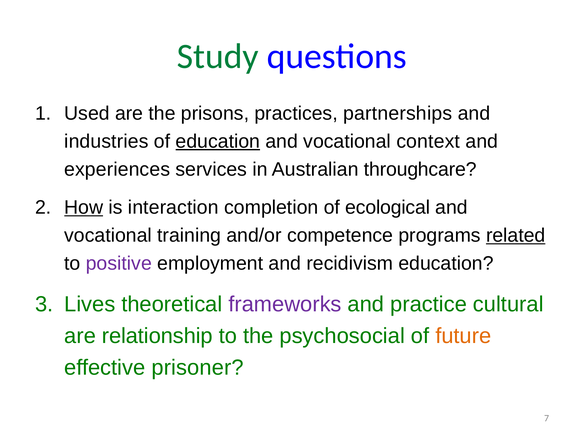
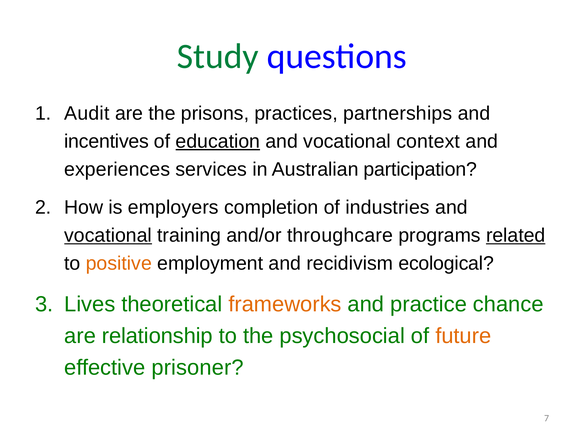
Used: Used -> Audit (87, 113)
industries: industries -> incentives (107, 141)
throughcare: throughcare -> participation (420, 169)
How underline: present -> none (84, 207)
interaction: interaction -> employers (173, 207)
ecological: ecological -> industries (388, 207)
vocational underline: none -> present (108, 235)
competence: competence -> throughcare (340, 235)
positive colour: purple -> orange (119, 263)
recidivism education: education -> ecological (446, 263)
frameworks colour: purple -> orange (285, 304)
cultural: cultural -> chance (508, 304)
